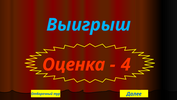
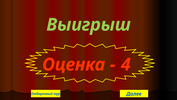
Выигрыш colour: light blue -> light green (89, 25)
